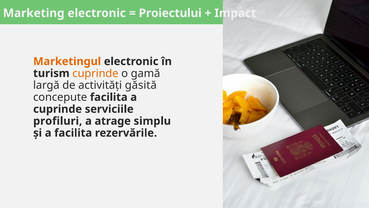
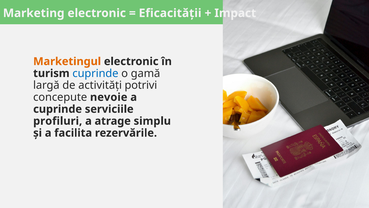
Proiectului: Proiectului -> Eficacității (170, 13)
cuprinde colour: orange -> blue (95, 73)
găsită: găsită -> potrivi (141, 85)
concepute facilita: facilita -> nevoie (109, 97)
